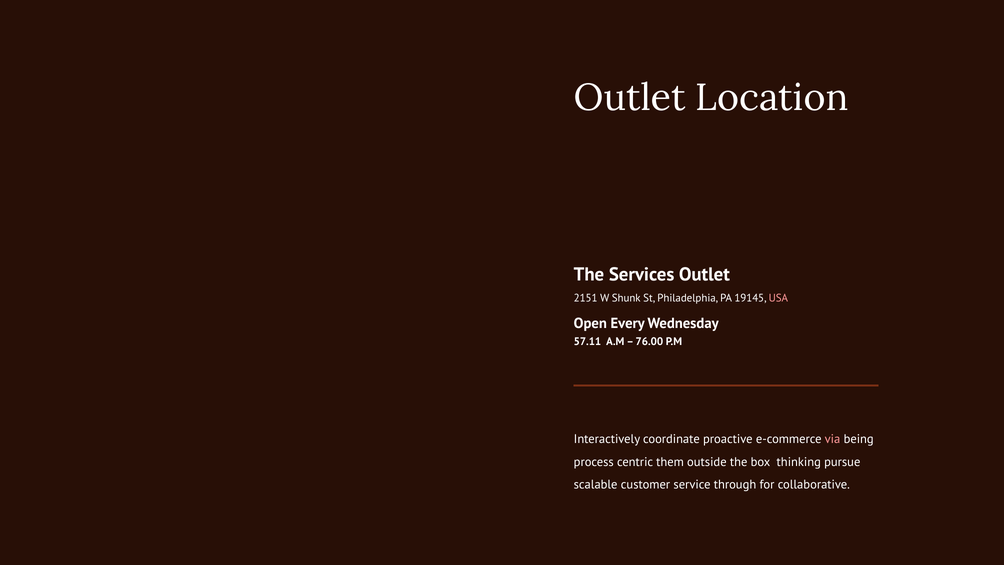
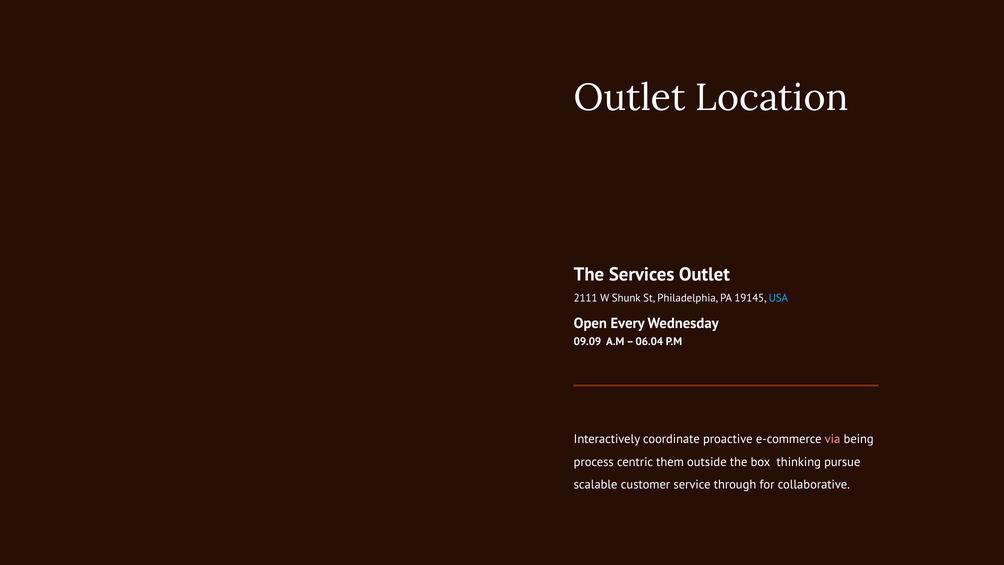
2151: 2151 -> 2111 (586, 298)
USA colour: pink -> light blue (778, 298)
57.11: 57.11 -> 09.09 (587, 341)
76.00: 76.00 -> 06.04 (649, 341)
